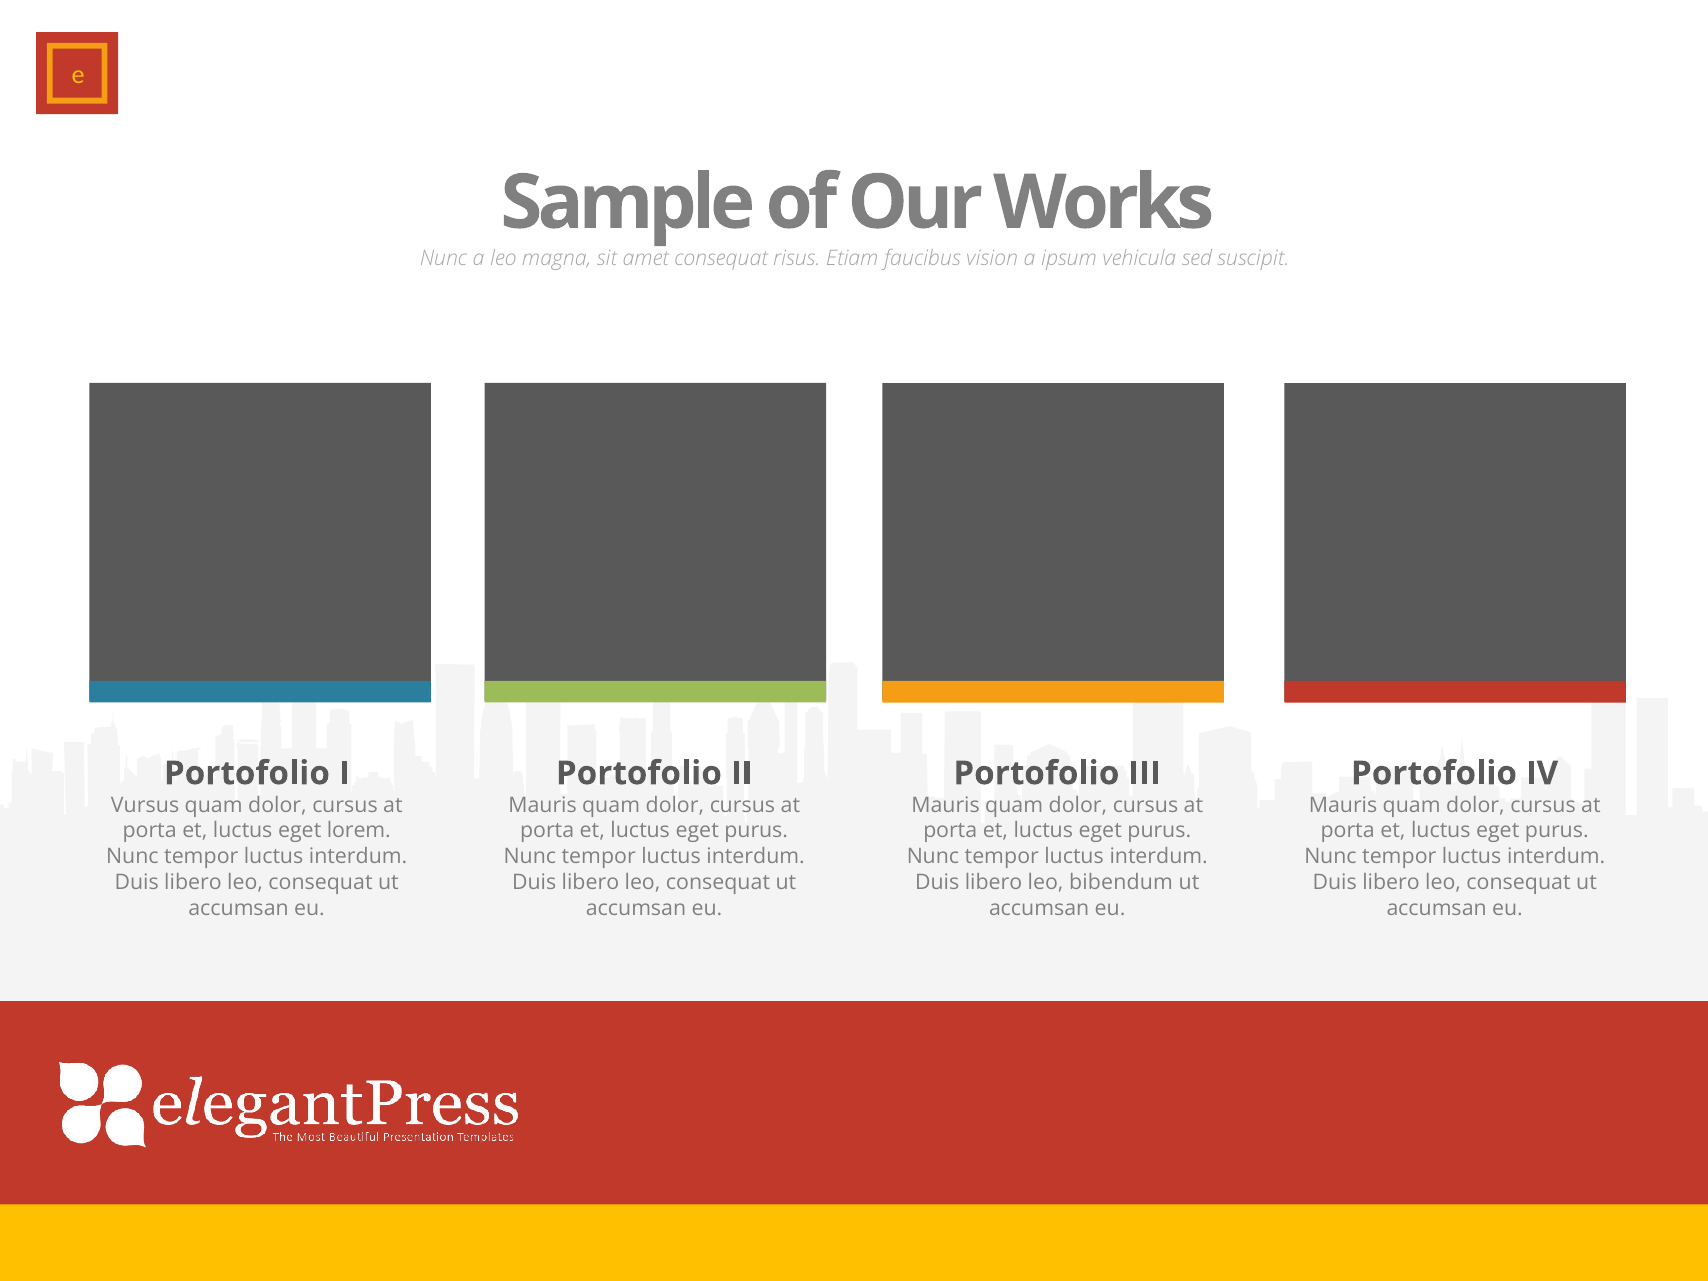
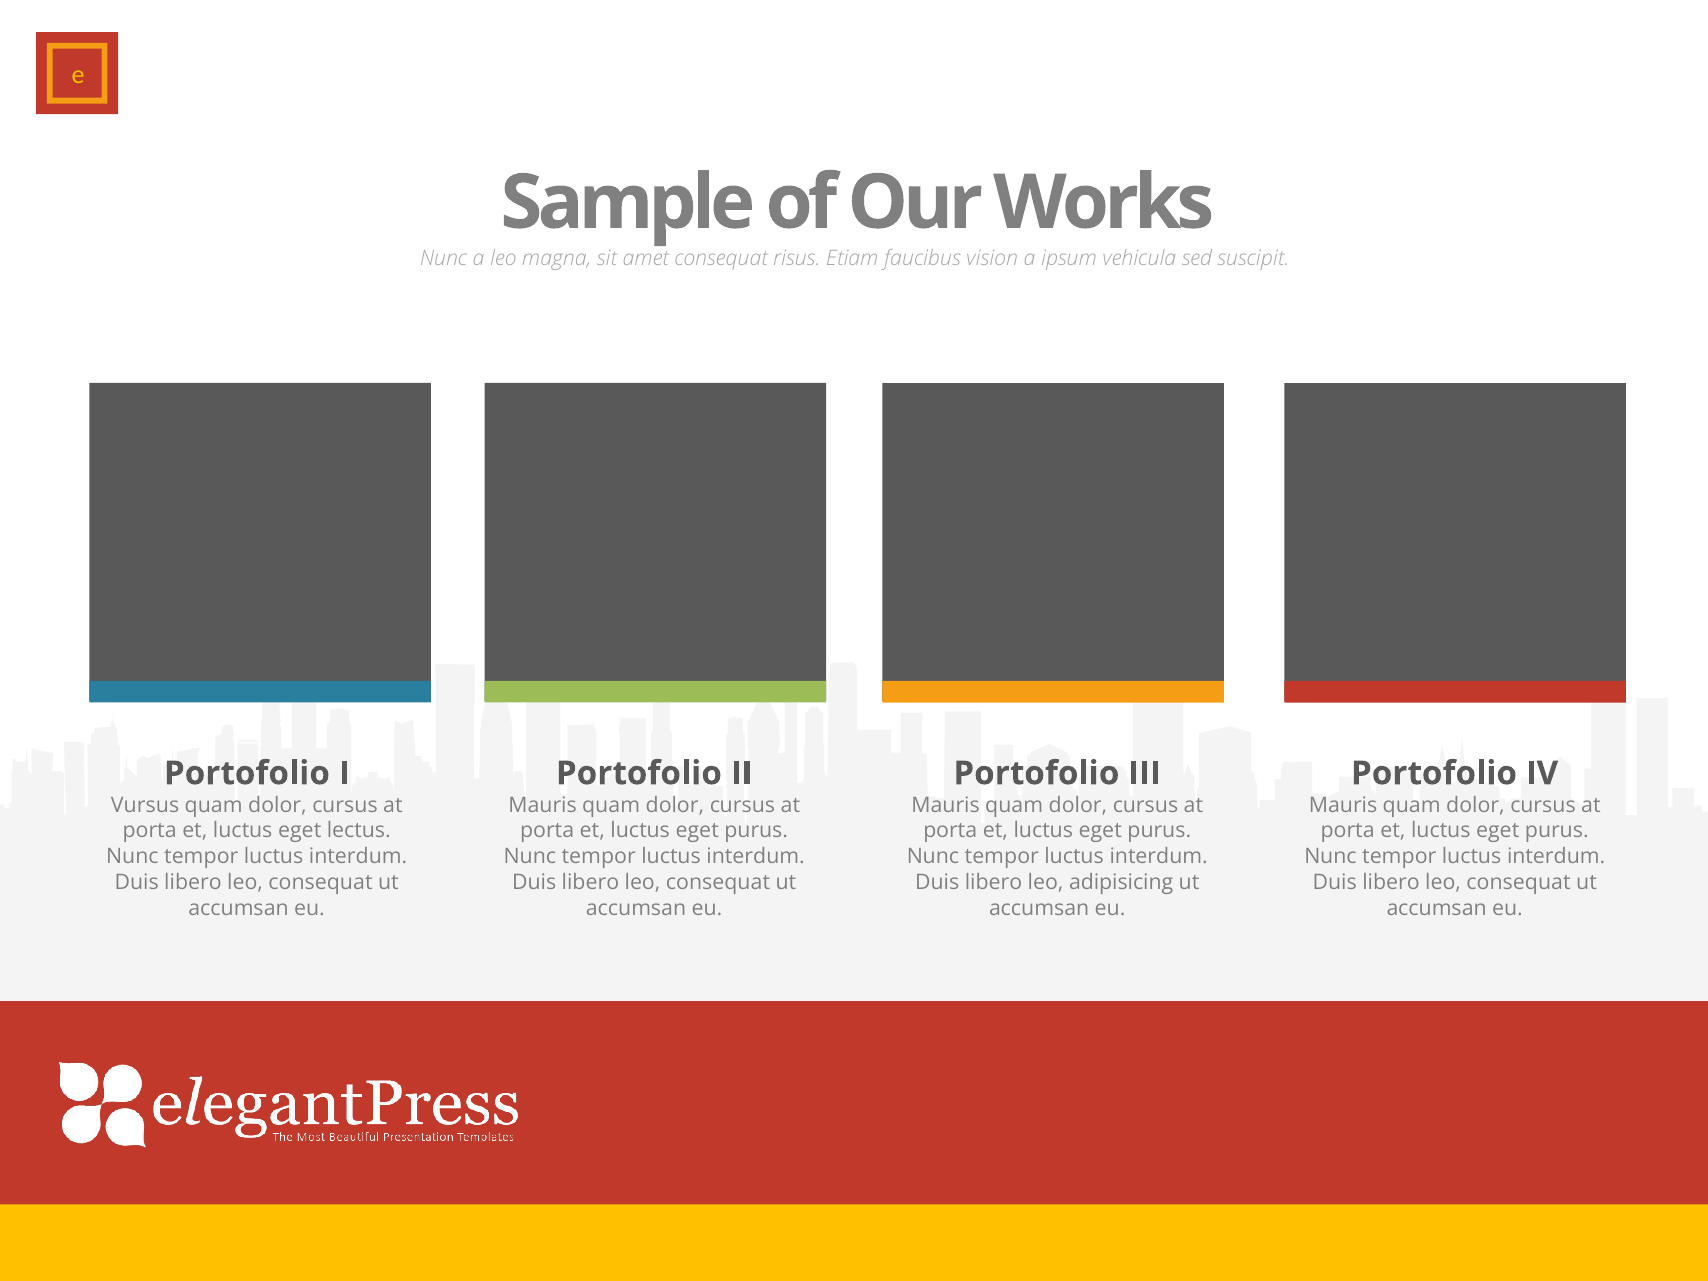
lorem: lorem -> lectus (359, 831)
bibendum: bibendum -> adipisicing (1121, 882)
